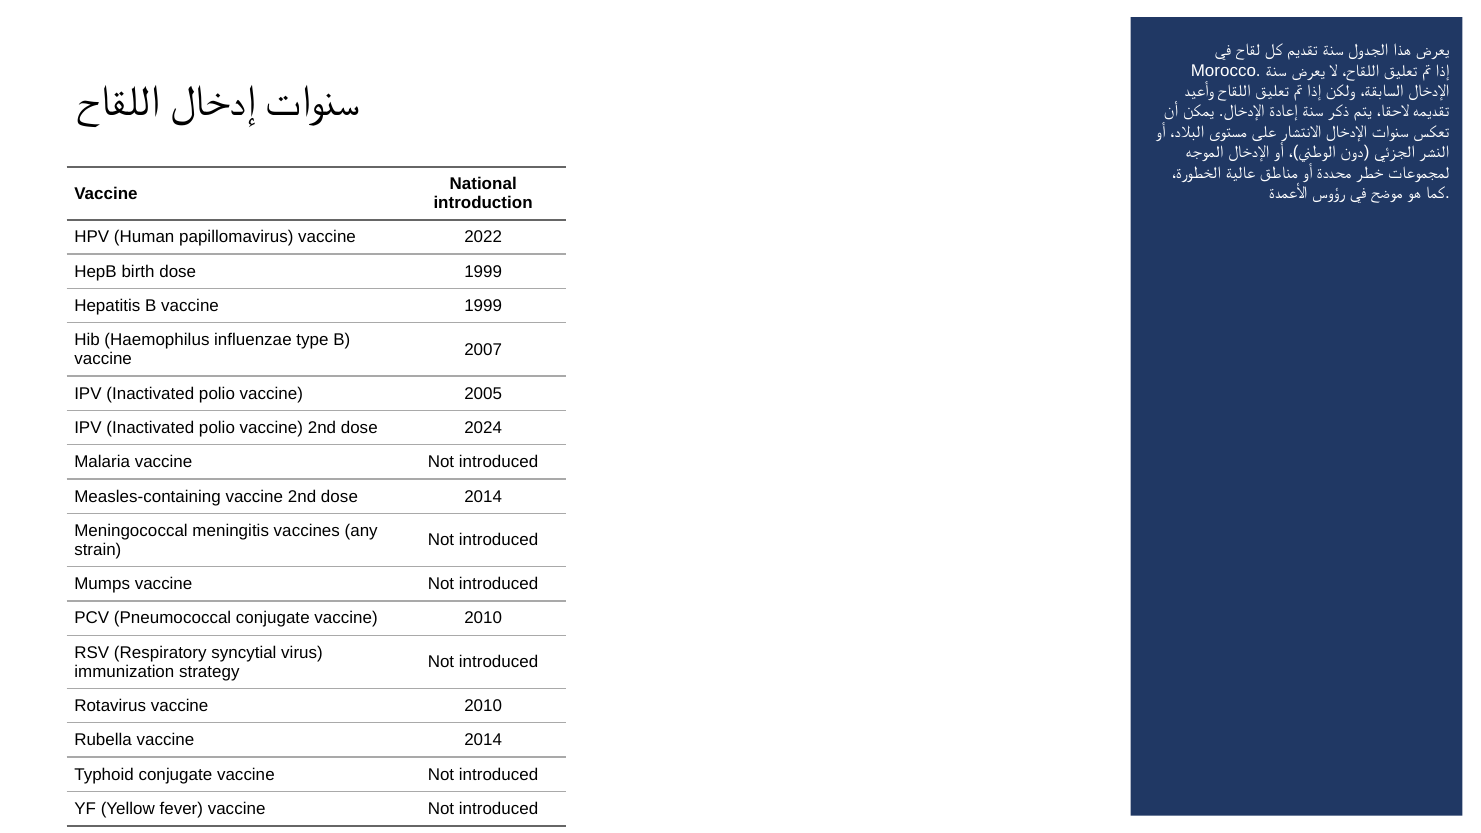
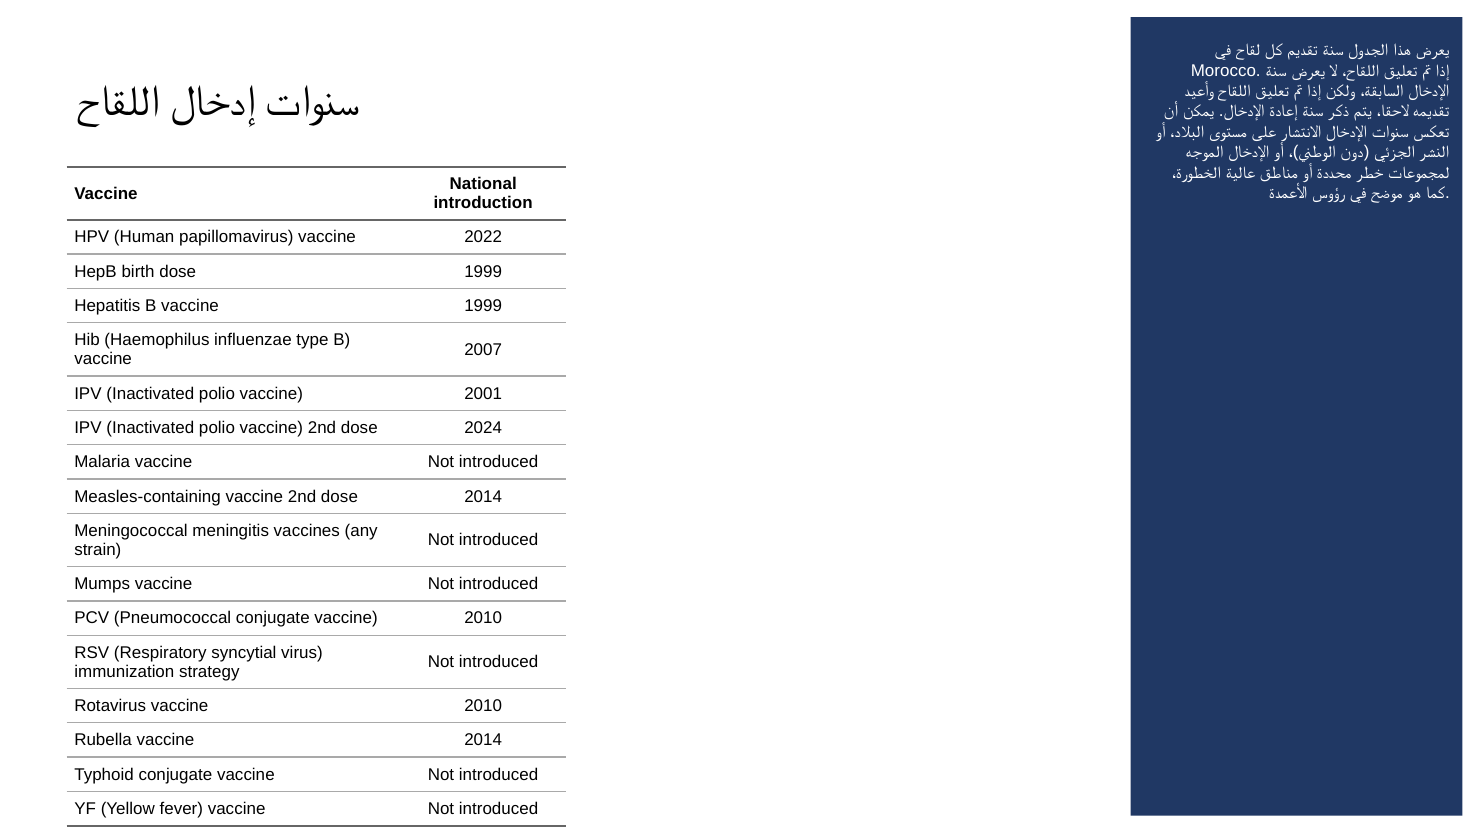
2005: 2005 -> 2001 (483, 393)
